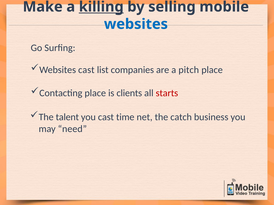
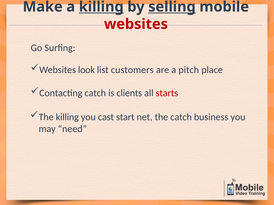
selling underline: none -> present (172, 7)
websites colour: blue -> red (136, 24)
Websites cast: cast -> look (86, 70)
companies: companies -> customers (132, 70)
Contacting place: place -> catch (95, 93)
The talent: talent -> killing (67, 117)
time: time -> start (125, 117)
